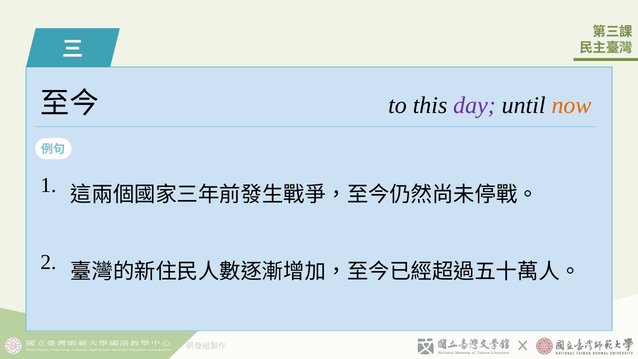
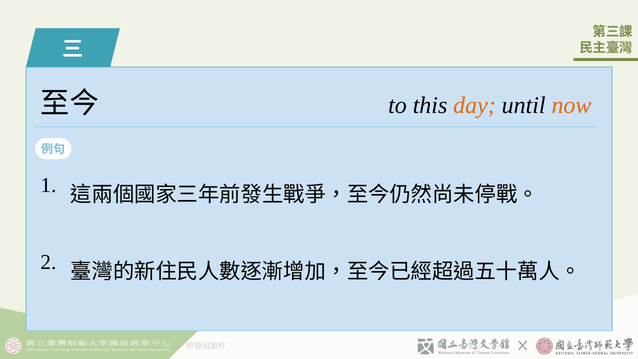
day colour: purple -> orange (474, 105)
